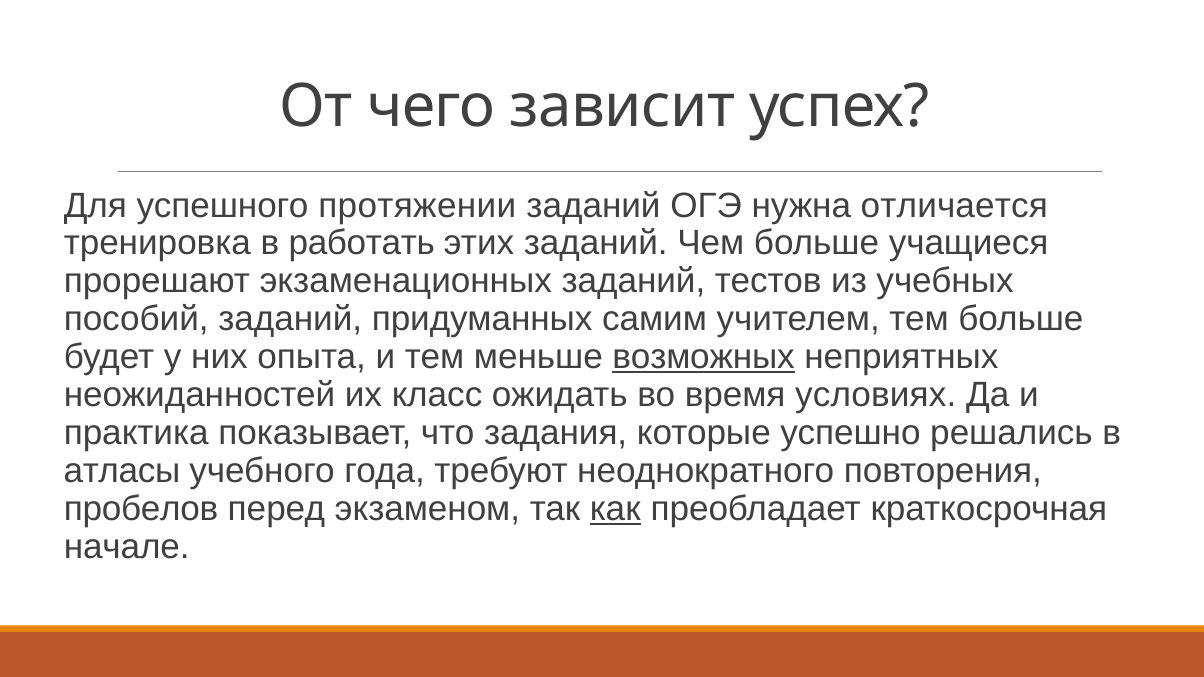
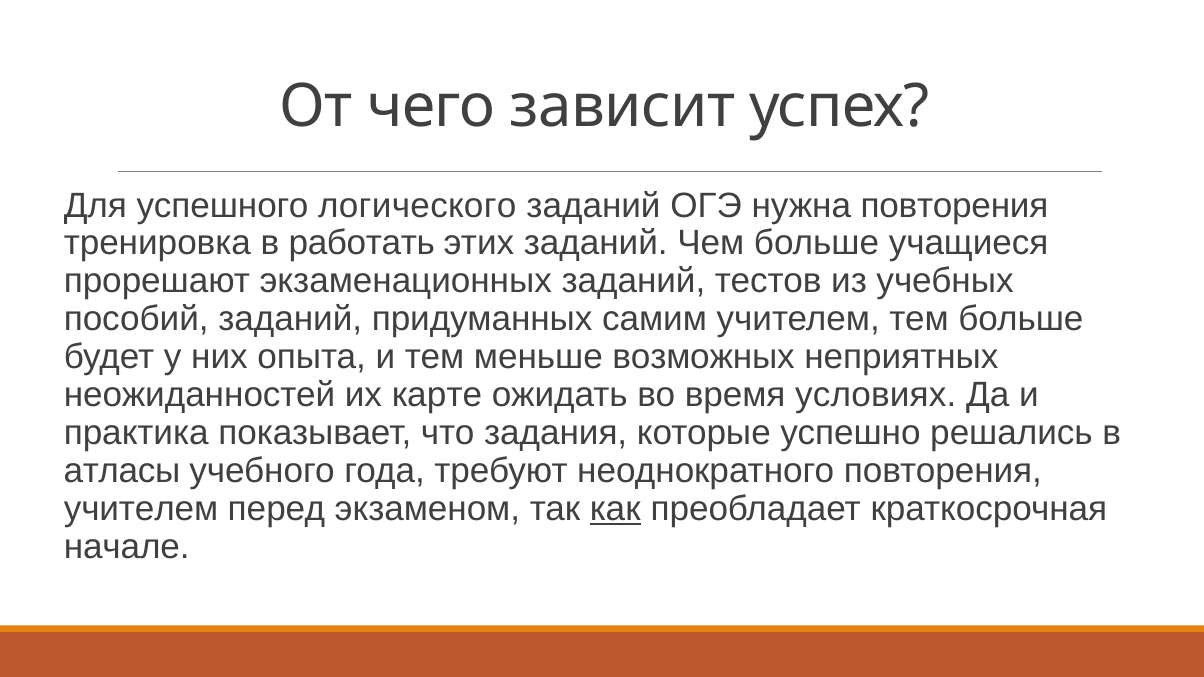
протяжении: протяжении -> логического (417, 206)
нужна отличается: отличается -> повторения (954, 206)
возможных underline: present -> none (704, 357)
класс: класс -> карте (437, 395)
пробелов: пробелов -> учителем (141, 509)
